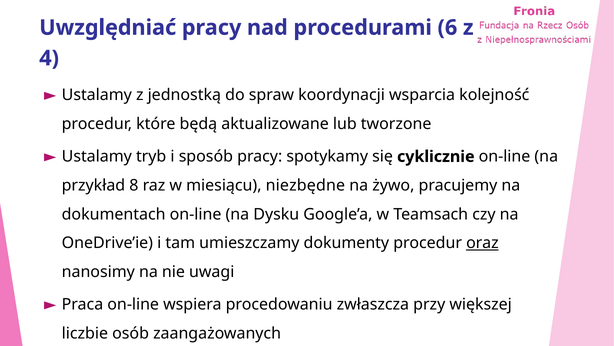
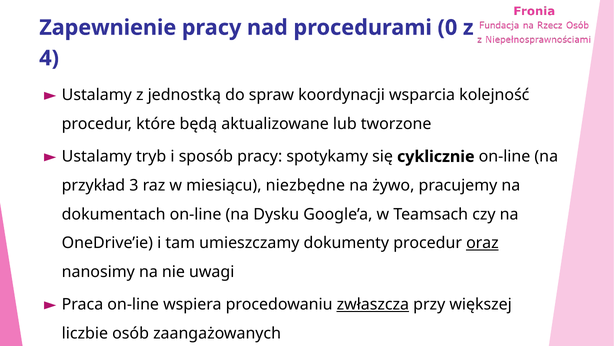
Uwzględniać: Uwzględniać -> Zapewnienie (108, 28)
6: 6 -> 0 (447, 28)
8: 8 -> 3 (134, 185)
zwłaszcza underline: none -> present (373, 304)
